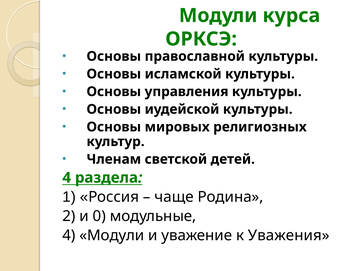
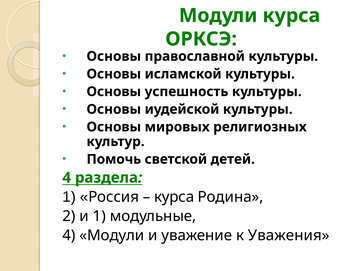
управления: управления -> успешность (187, 92)
Членам: Членам -> Помочь (114, 160)
чаще: чаще -> курса (174, 197)
и 0: 0 -> 1 (99, 217)
